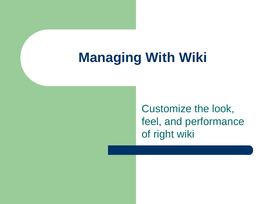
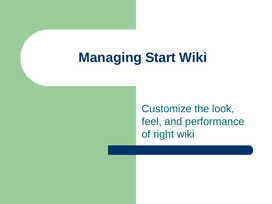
With: With -> Start (160, 58)
